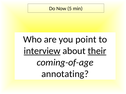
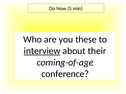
point: point -> these (86, 40)
their underline: present -> none (97, 51)
annotating: annotating -> conference (65, 74)
